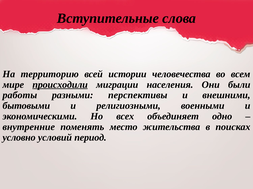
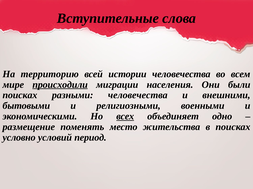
работы: работы -> поисках (20, 96)
разными перспективы: перспективы -> человечества (138, 96)
всех underline: none -> present (125, 117)
внутренние: внутренние -> размещение (29, 127)
